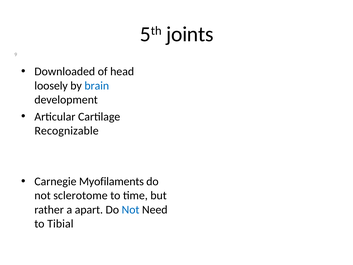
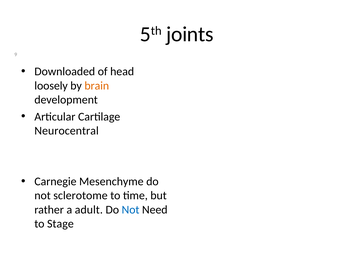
brain colour: blue -> orange (97, 86)
Recognizable: Recognizable -> Neurocentral (67, 131)
Myofilaments: Myofilaments -> Mesenchyme (111, 181)
apart: apart -> adult (89, 210)
Tibial: Tibial -> Stage (60, 224)
